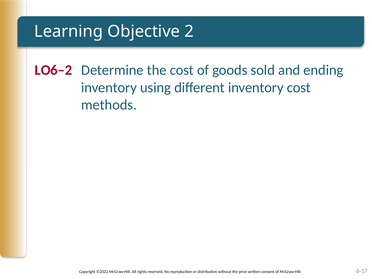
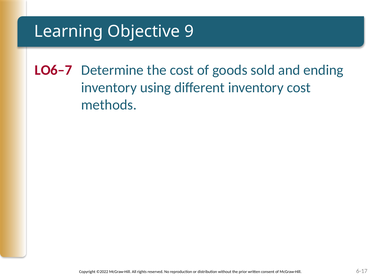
2: 2 -> 9 (189, 31)
LO6–2: LO6–2 -> LO6–7 (53, 70)
